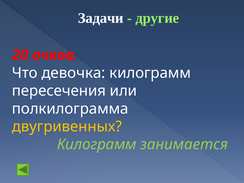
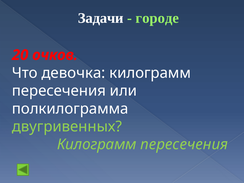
другие: другие -> городе (157, 18)
двугривенных colour: yellow -> light green (67, 127)
занимается: занимается -> пересечения (184, 144)
